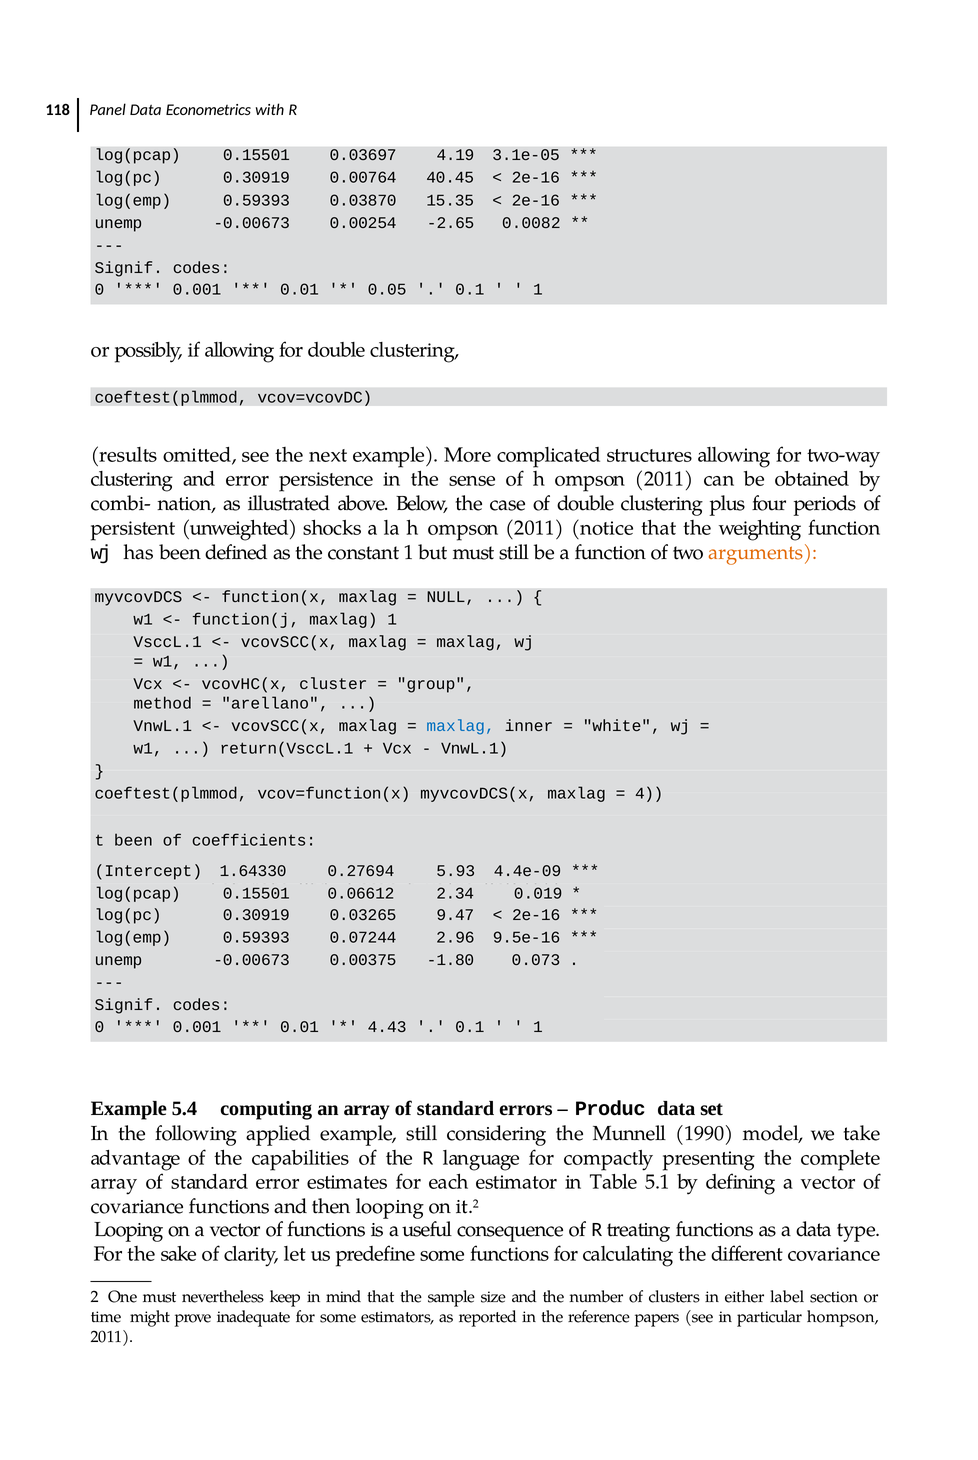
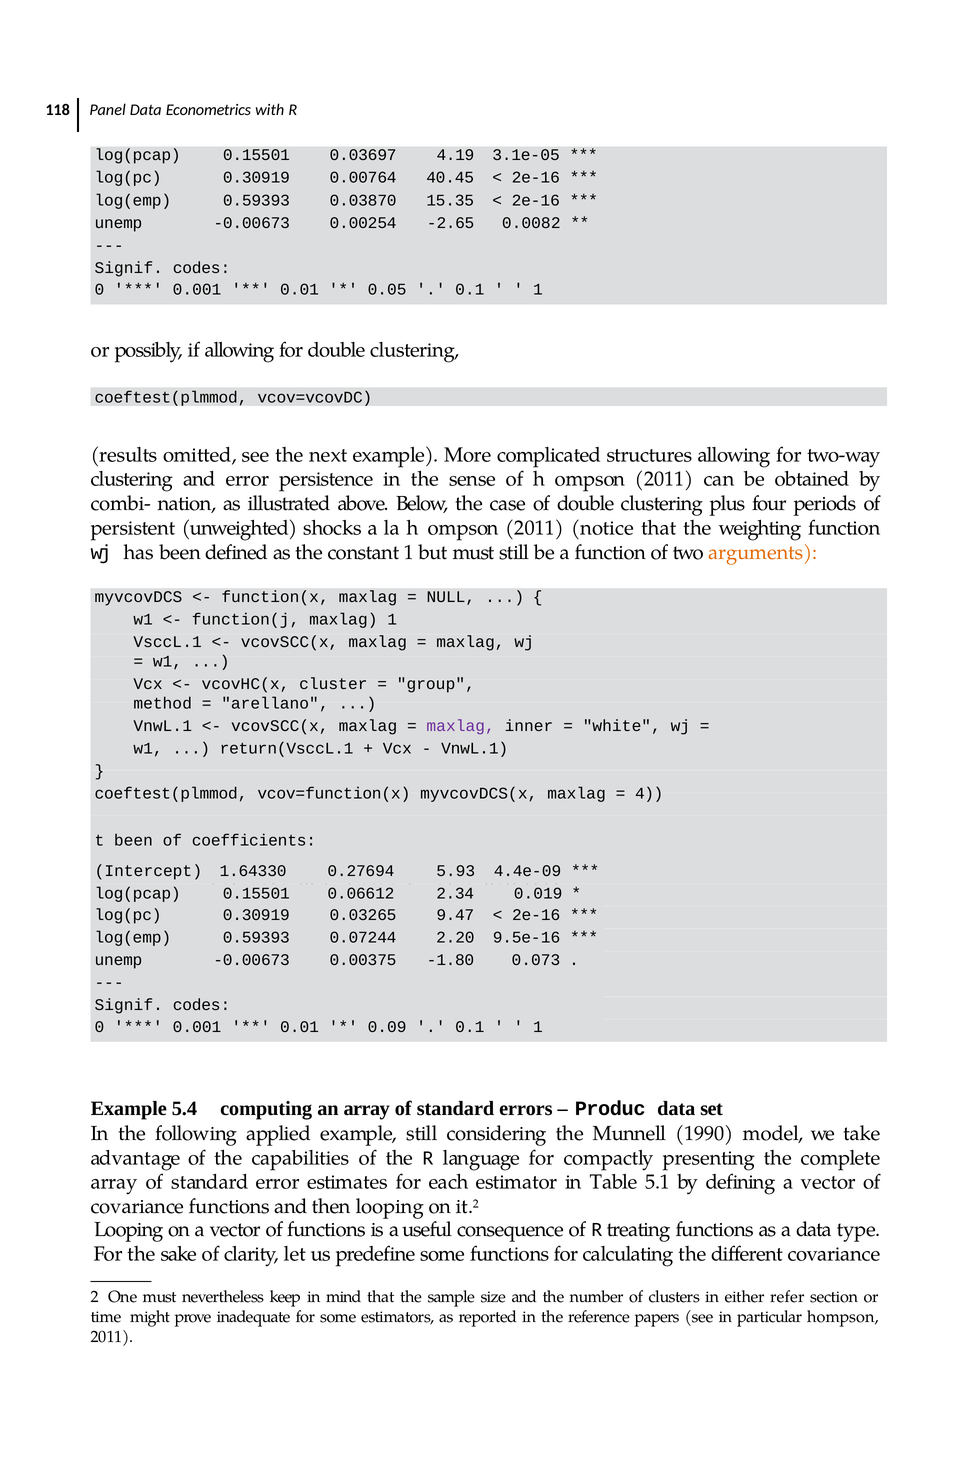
maxlag colour: blue -> purple (461, 726)
2.96: 2.96 -> 2.20 (455, 938)
4.43: 4.43 -> 0.09 (387, 1027)
label: label -> refer (787, 1297)
